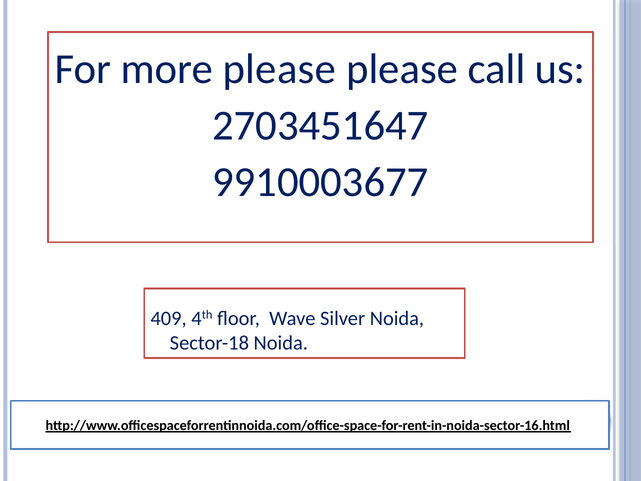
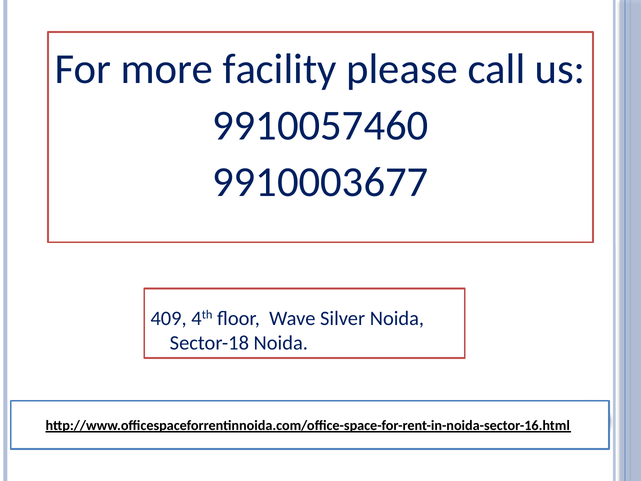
more please: please -> facility (280, 69)
2703451647: 2703451647 -> 9910057460 (320, 126)
